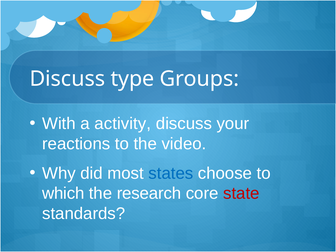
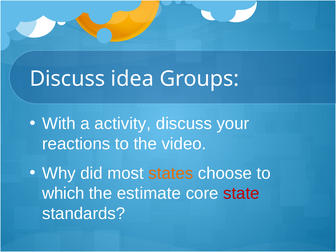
type: type -> idea (132, 79)
states colour: blue -> orange (171, 173)
research: research -> estimate (149, 193)
